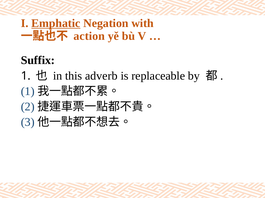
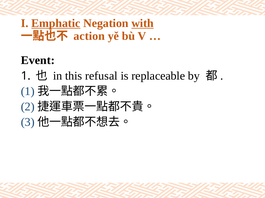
with underline: none -> present (143, 23)
Suffix: Suffix -> Event (38, 61)
adverb: adverb -> refusal (101, 76)
